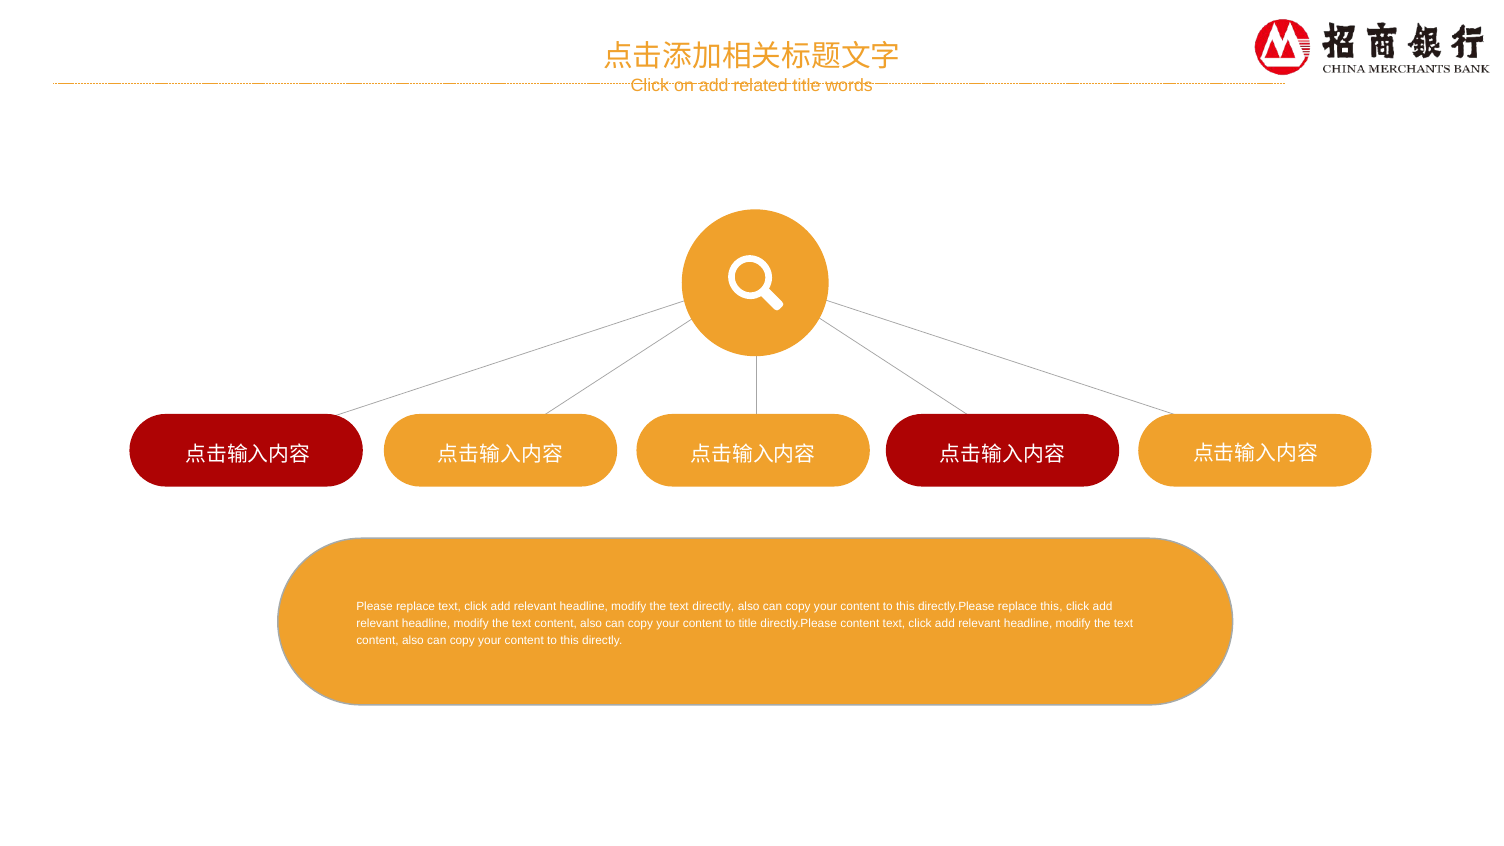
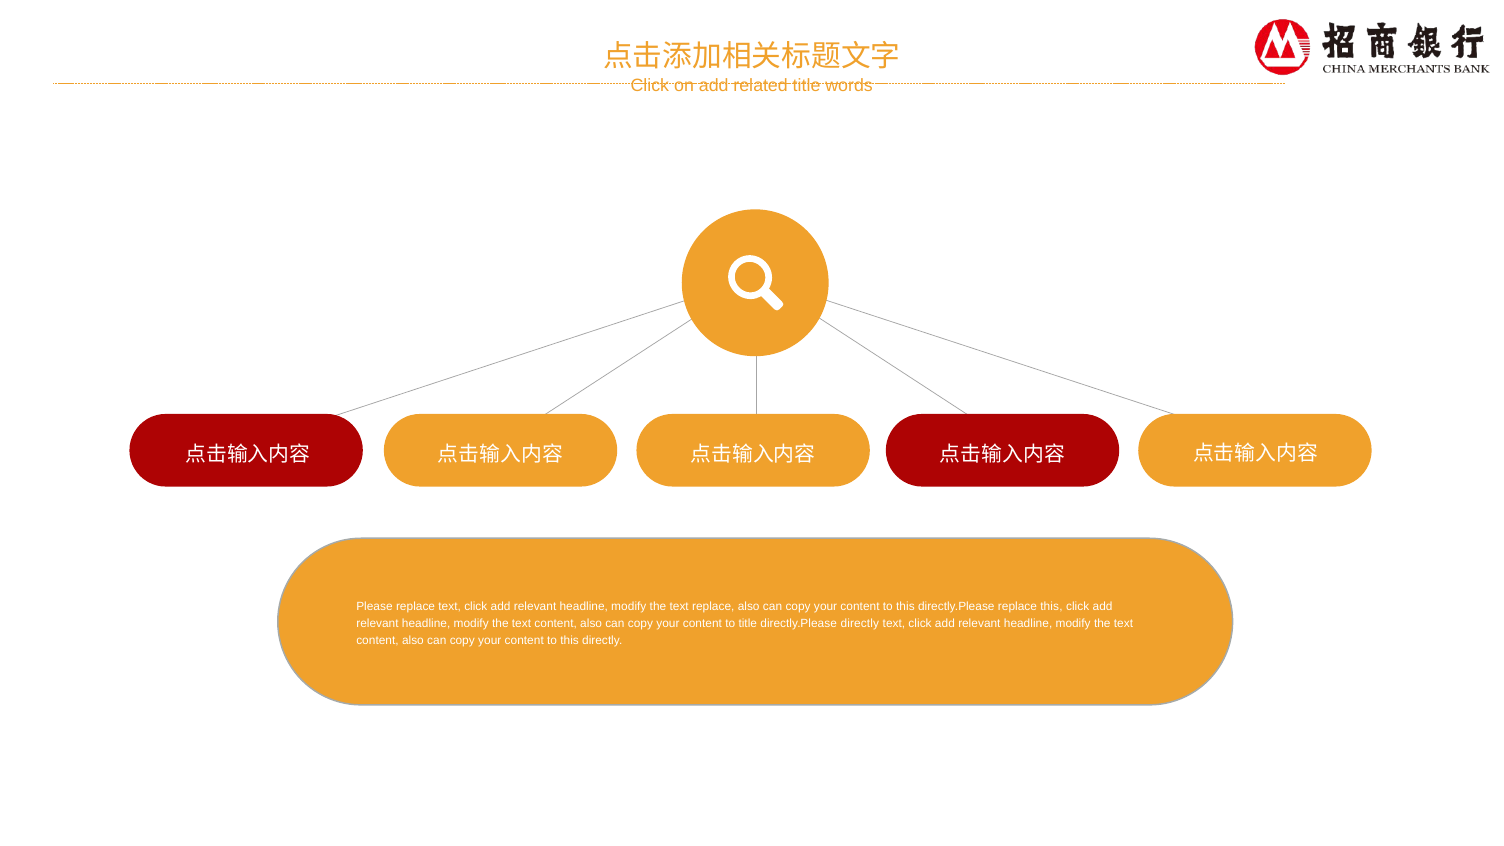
text directly: directly -> replace (713, 607)
directly.Please content: content -> directly (860, 624)
